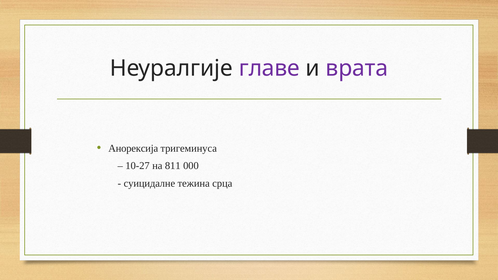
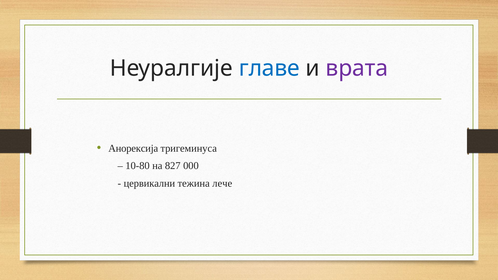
главе colour: purple -> blue (269, 68)
10-27: 10-27 -> 10-80 (138, 166)
811: 811 -> 827 (173, 166)
суицидалне: суицидалне -> цервикални (149, 184)
срца: срца -> лече (222, 184)
